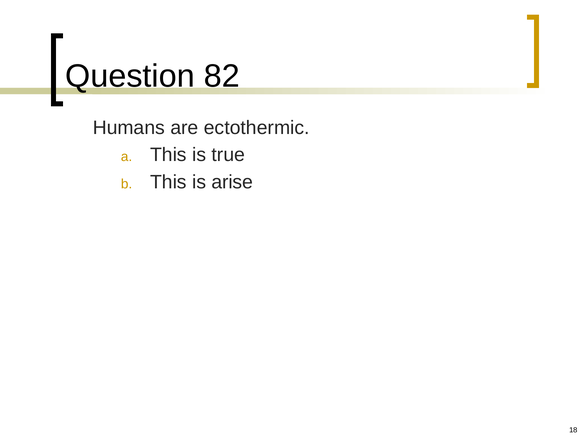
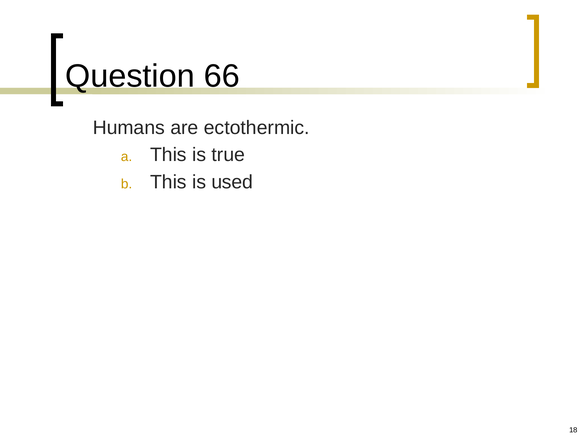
82: 82 -> 66 (222, 76)
arise: arise -> used (232, 182)
